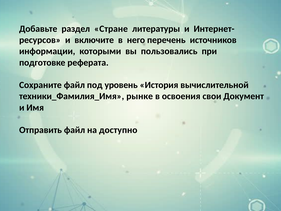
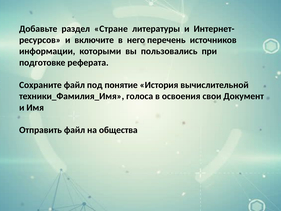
уровень: уровень -> понятие (121, 85)
рынке: рынке -> голоса (140, 96)
доступно: доступно -> общества (118, 130)
